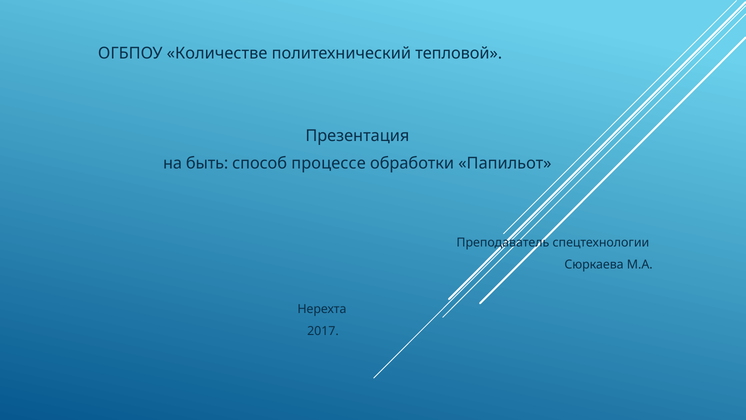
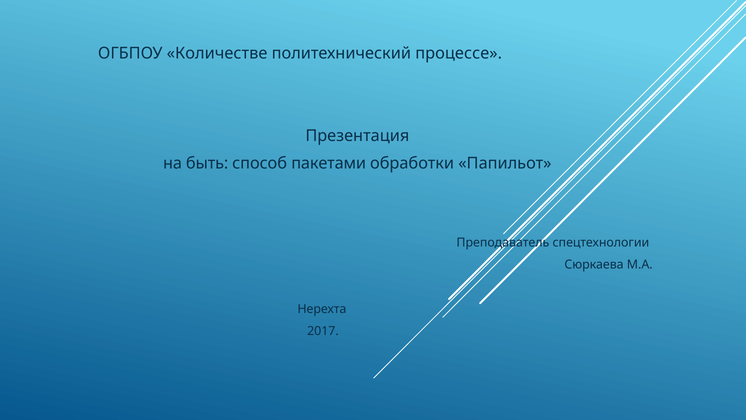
тепловой: тепловой -> процессе (459, 53)
процессе: процессе -> пакетами (329, 163)
